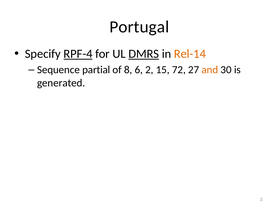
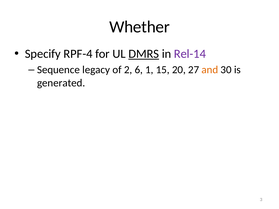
Portugal: Portugal -> Whether (140, 27)
RPF-4 underline: present -> none (78, 54)
Rel-14 colour: orange -> purple (190, 54)
partial: partial -> legacy (96, 70)
8: 8 -> 2 (128, 70)
2: 2 -> 1 (149, 70)
72: 72 -> 20 (179, 70)
